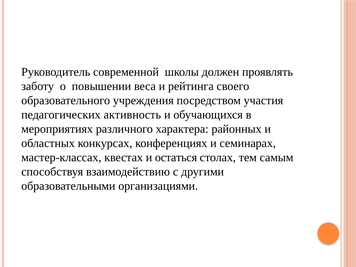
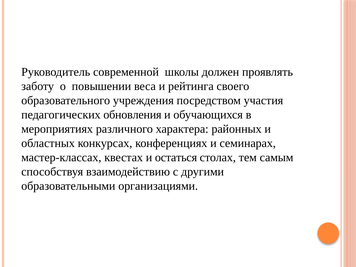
активность: активность -> обновления (132, 115)
